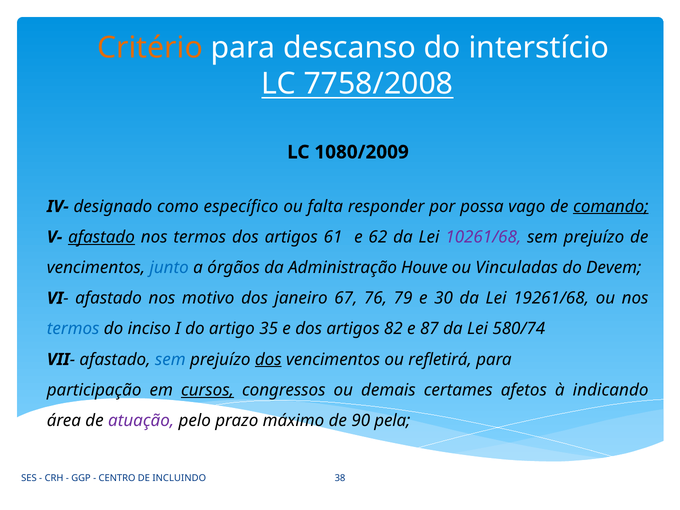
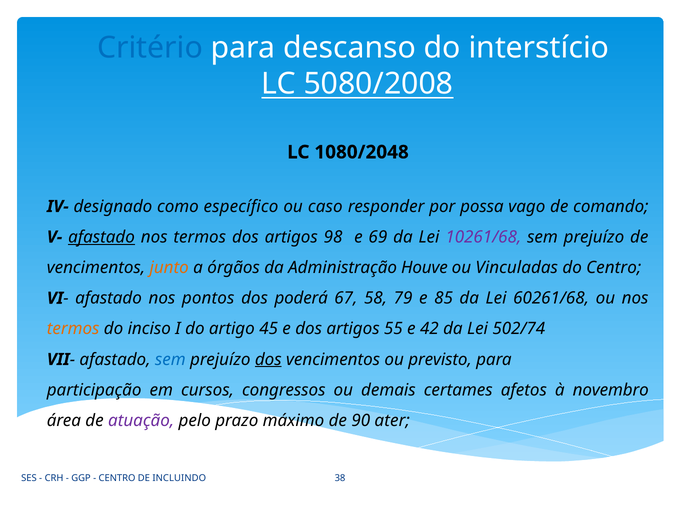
Critério colour: orange -> blue (150, 48)
7758/2008: 7758/2008 -> 5080/2008 (378, 84)
1080/2009: 1080/2009 -> 1080/2048 (362, 152)
falta: falta -> caso (325, 206)
comando underline: present -> none (611, 206)
61: 61 -> 98 (333, 237)
62: 62 -> 69 (378, 237)
junto colour: blue -> orange (169, 268)
do Devem: Devem -> Centro (614, 268)
motivo: motivo -> pontos (208, 298)
janeiro: janeiro -> poderá (301, 298)
76: 76 -> 58 (376, 298)
30: 30 -> 85 (444, 298)
19261/68: 19261/68 -> 60261/68 (551, 298)
termos colour: blue -> orange (73, 329)
35: 35 -> 45 (269, 329)
82: 82 -> 55 (393, 329)
87: 87 -> 42 (429, 329)
580/74: 580/74 -> 502/74 (519, 329)
refletirá: refletirá -> previsto (440, 359)
cursos underline: present -> none (208, 390)
indicando: indicando -> novembro (611, 390)
pela: pela -> ater (392, 421)
